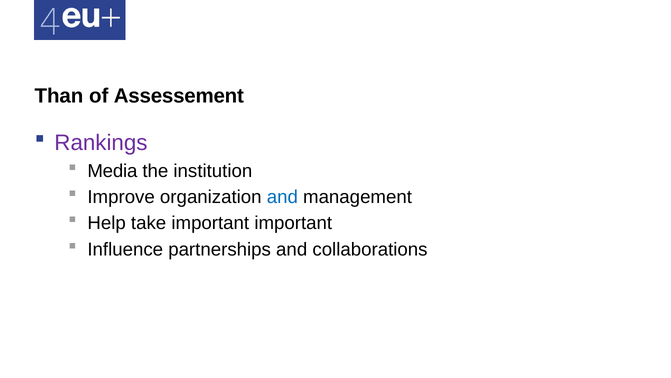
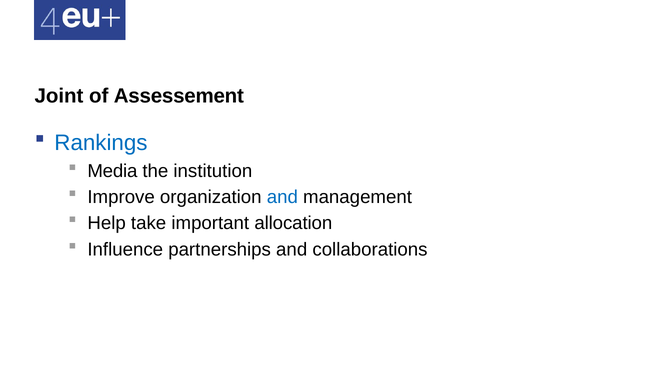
Than: Than -> Joint (59, 96)
Rankings colour: purple -> blue (101, 143)
important important: important -> allocation (293, 223)
